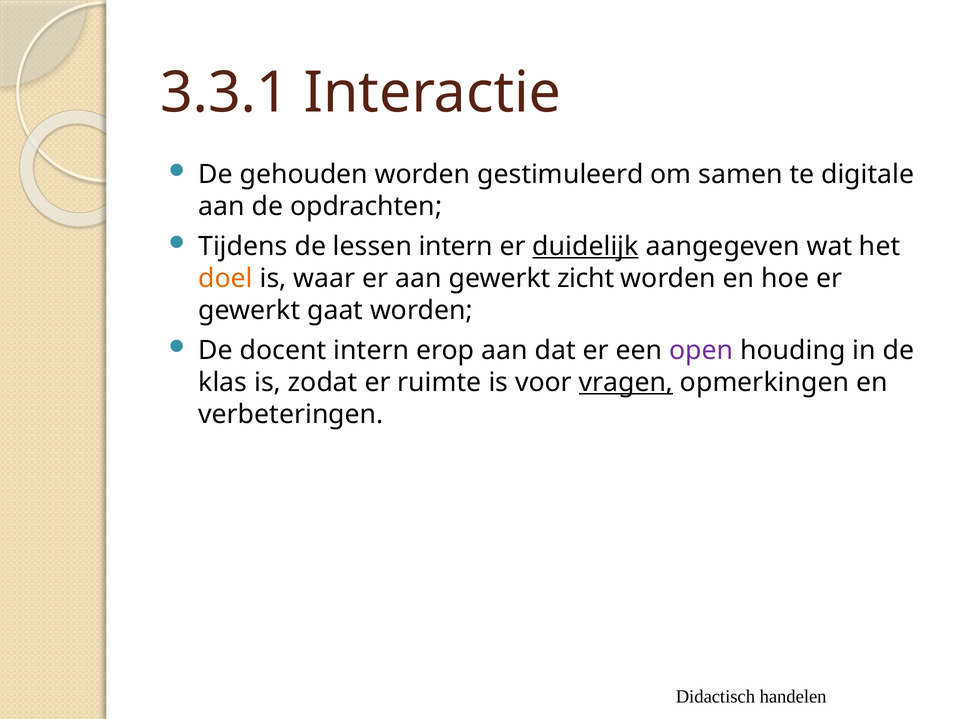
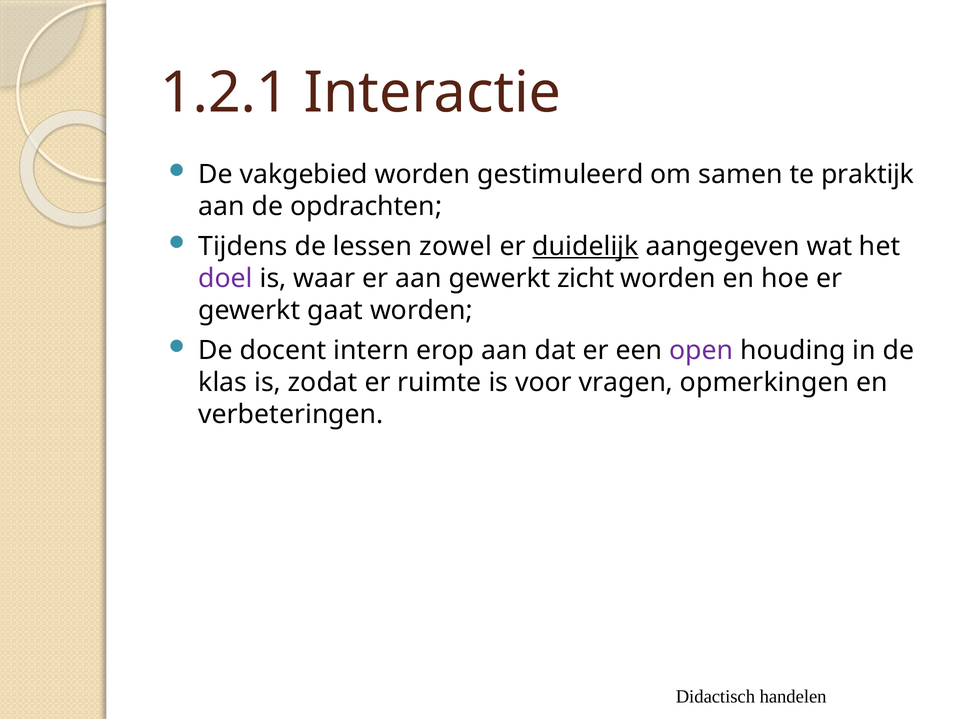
3.3.1: 3.3.1 -> 1.2.1 (224, 93)
gehouden: gehouden -> vakgebied (304, 174)
digitale: digitale -> praktijk (868, 174)
lessen intern: intern -> zowel (456, 247)
doel colour: orange -> purple (226, 279)
vragen underline: present -> none (626, 383)
